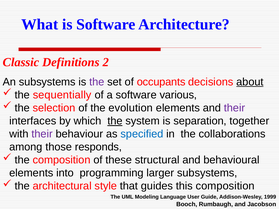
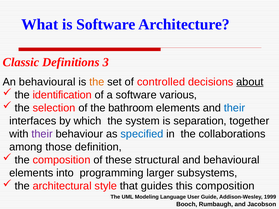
2: 2 -> 3 (106, 62)
An subsystems: subsystems -> behavioural (47, 82)
the colour: purple -> orange (97, 82)
occupants: occupants -> controlled (161, 82)
sequentially: sequentially -> identification (62, 95)
evolution: evolution -> bathroom (131, 108)
their colour: purple -> blue (235, 108)
the underline: present -> none (115, 121)
responds: responds -> definition (98, 147)
